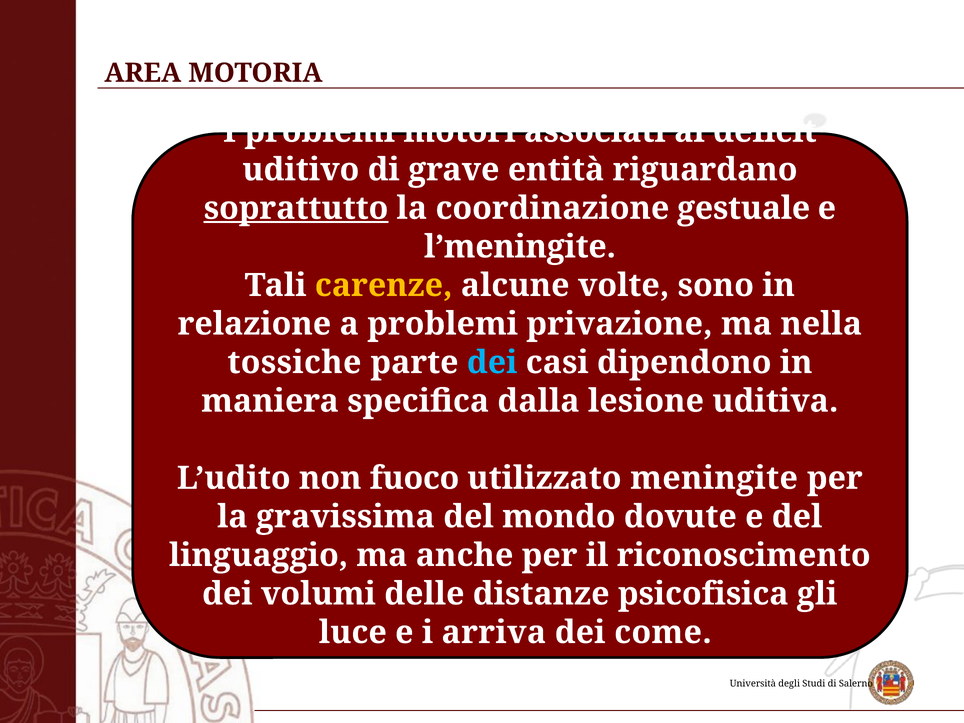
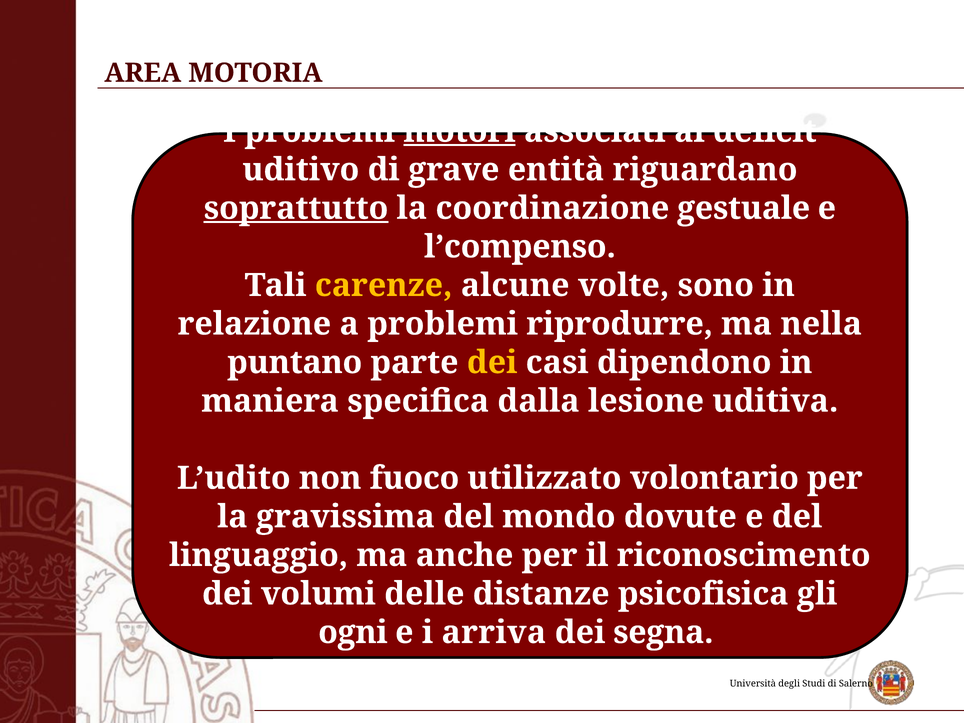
motori underline: none -> present (460, 131)
l’meningite: l’meningite -> l’compenso (520, 247)
privazione: privazione -> riprodurre (620, 324)
tossiche: tossiche -> puntano (295, 363)
dei colour: light blue -> yellow (492, 363)
meningite: meningite -> volontario (714, 478)
luce: luce -> ogni (353, 632)
come: come -> segna (663, 632)
